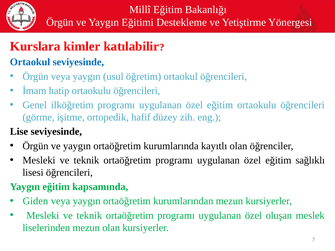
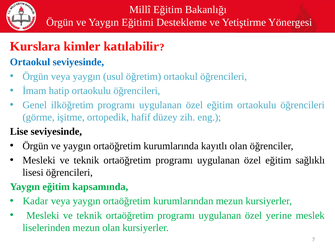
Giden: Giden -> Kadar (35, 201)
oluşan: oluşan -> yerine (279, 216)
